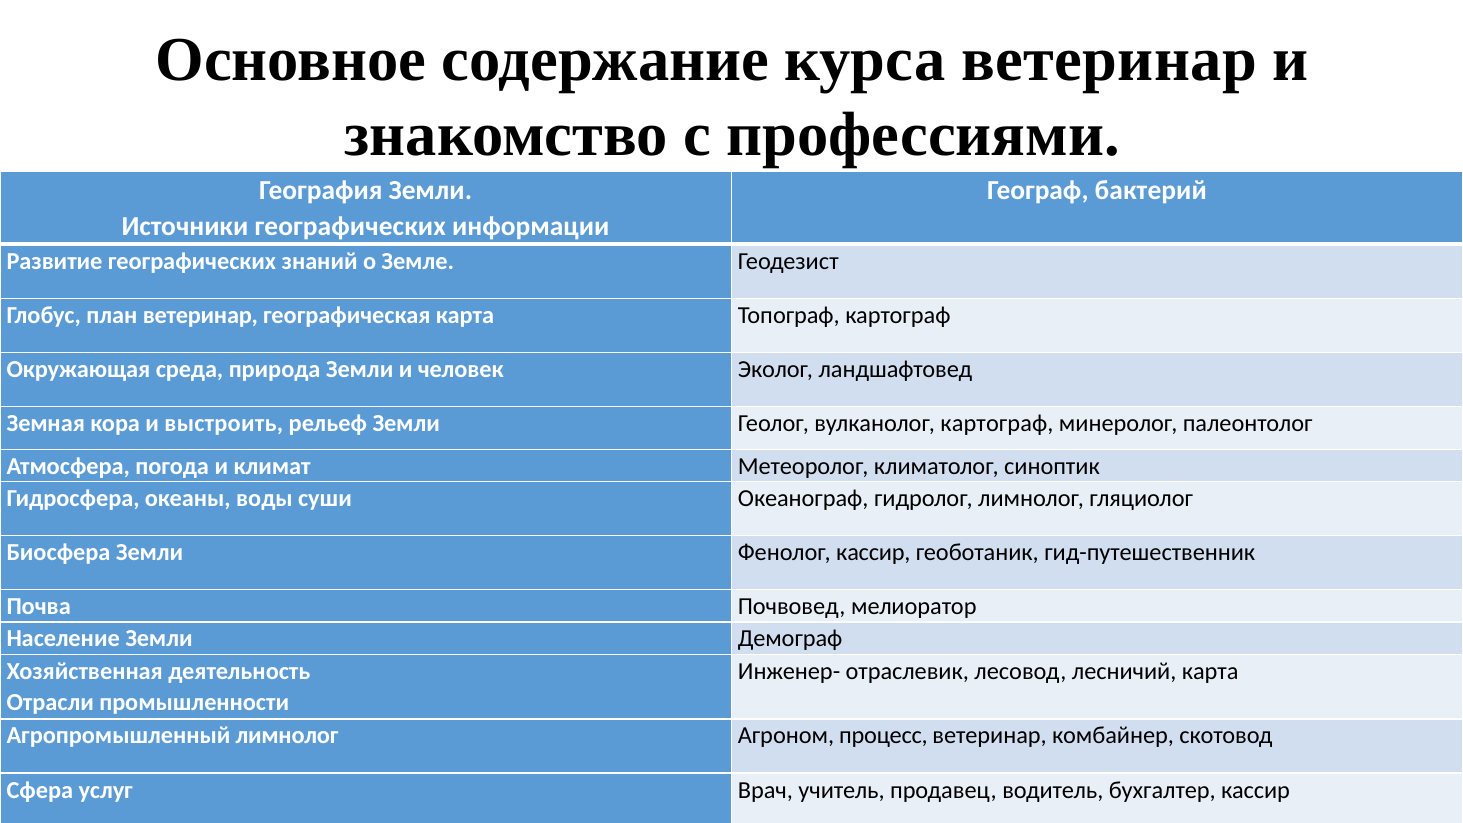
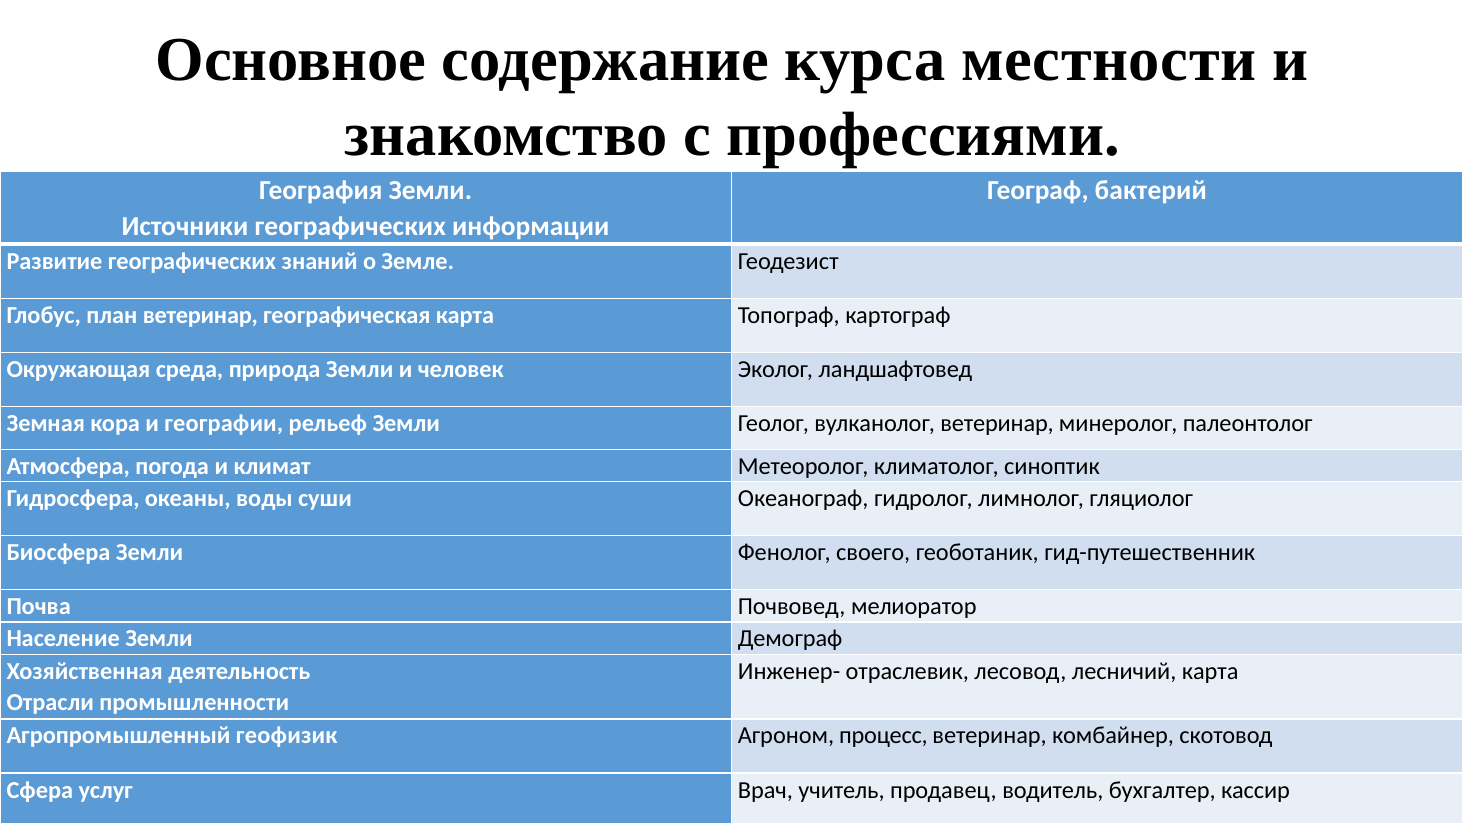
курса ветеринар: ветеринар -> местности (1109, 60)
выстроить: выстроить -> географии (224, 423)
вулканолог картограф: картограф -> ветеринар (997, 423)
Фенолог кассир: кассир -> своего (873, 553)
Агропромышленный лимнолог: лимнолог -> геофизик (287, 736)
